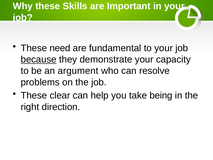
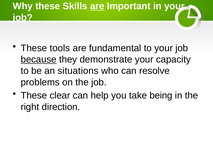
are underline: none -> present (97, 6)
need: need -> tools (60, 48)
argument: argument -> situations (78, 71)
